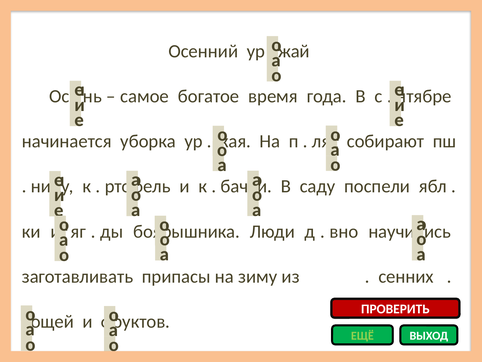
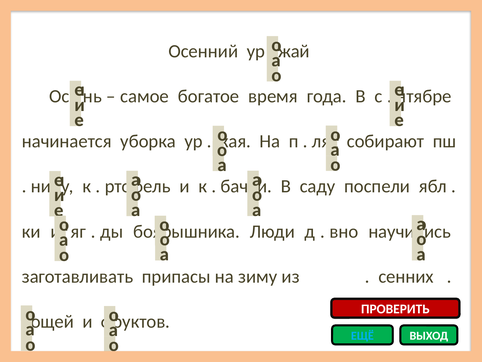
ЕЩЁ colour: light green -> light blue (362, 335)
